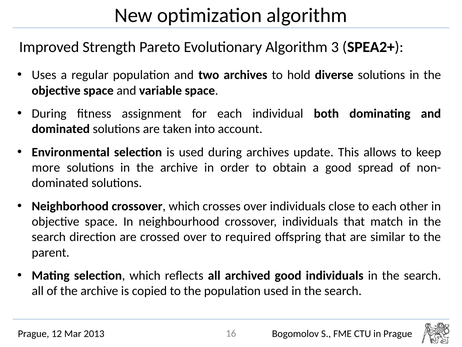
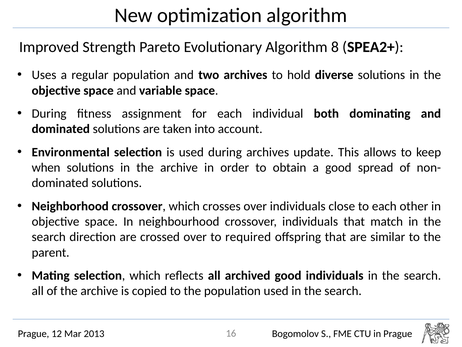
3: 3 -> 8 (335, 47)
more: more -> when (46, 167)
